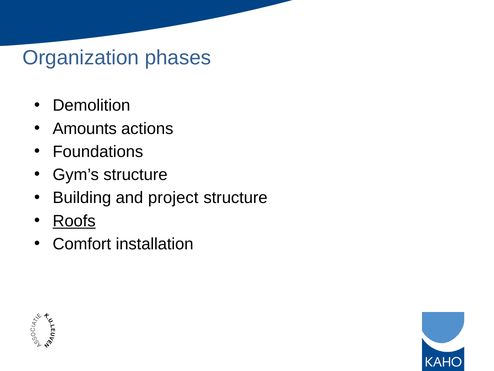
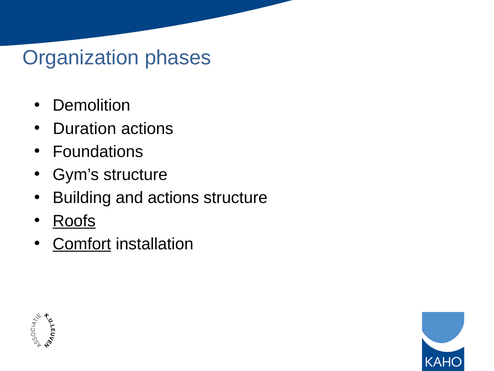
Amounts: Amounts -> Duration (85, 128)
and project: project -> actions (173, 198)
Comfort underline: none -> present (82, 244)
